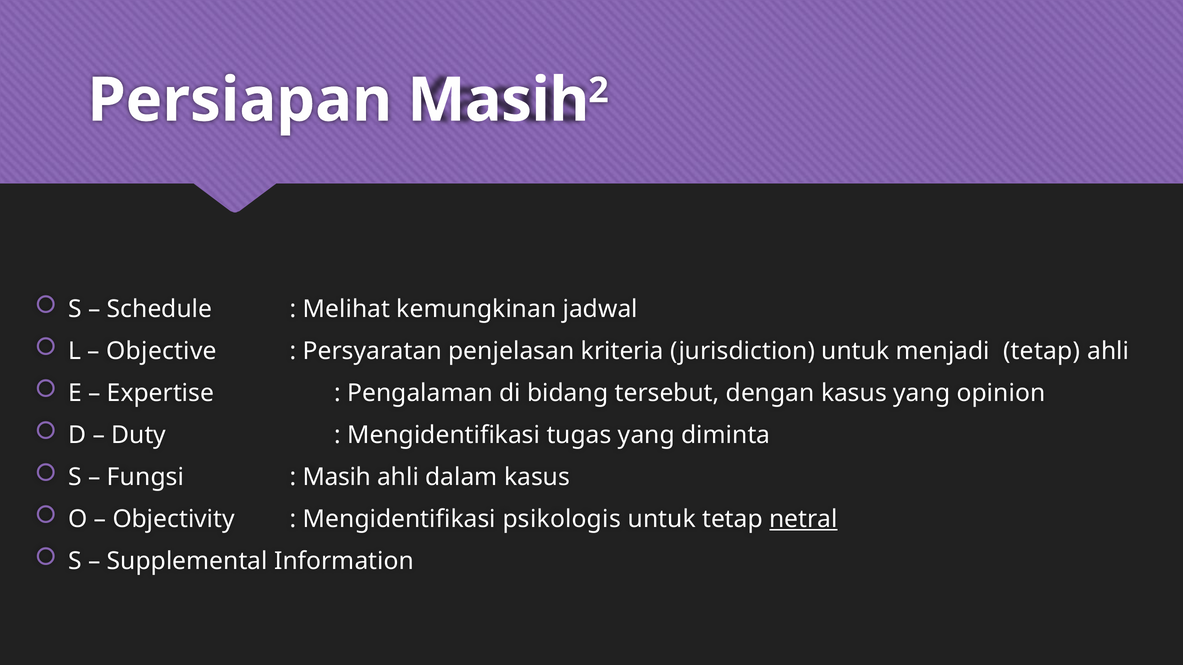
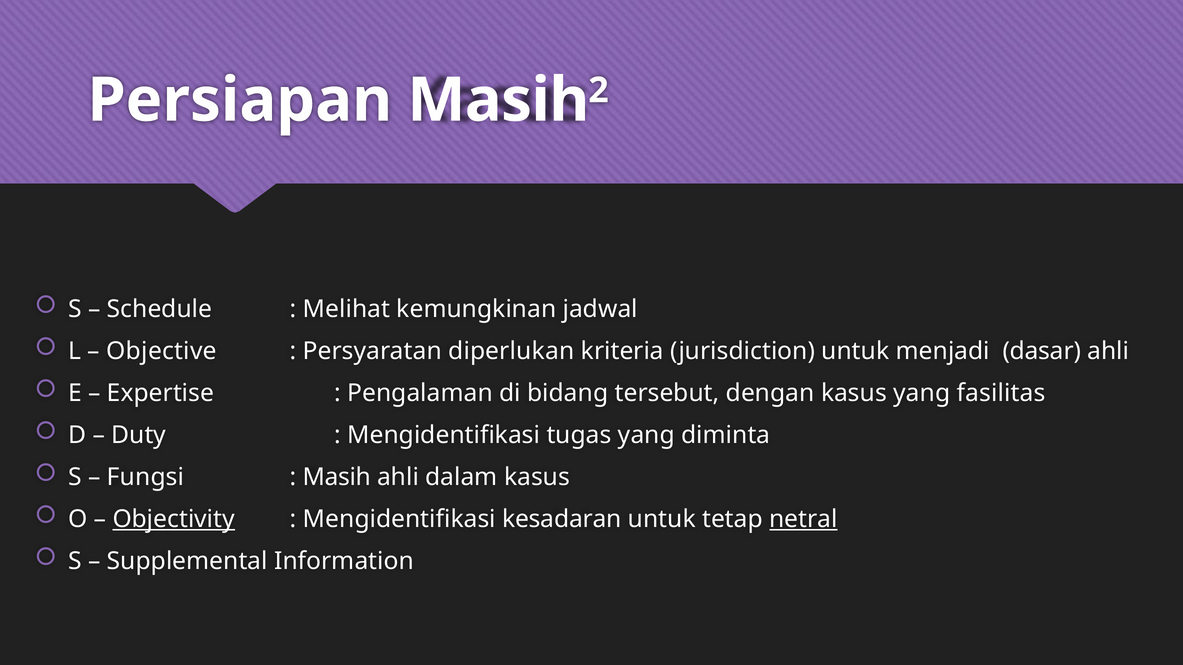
penjelasan: penjelasan -> diperlukan (511, 351)
menjadi tetap: tetap -> dasar (1042, 351)
opinion: opinion -> fasilitas (1001, 393)
Objectivity underline: none -> present (174, 519)
psikologis: psikologis -> kesadaran (562, 519)
